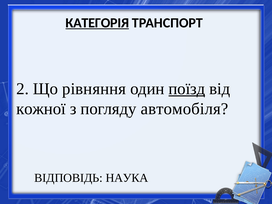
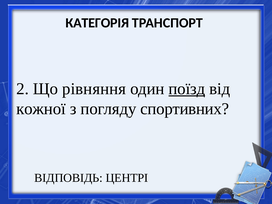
КАТЕГОРІЯ underline: present -> none (97, 23)
автомобіля: автомобіля -> спортивних (185, 109)
НАУКА: НАУКА -> ЦЕНТРІ (127, 178)
